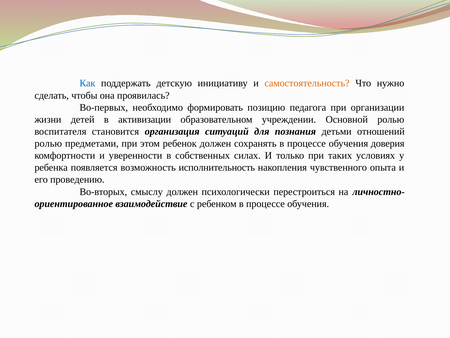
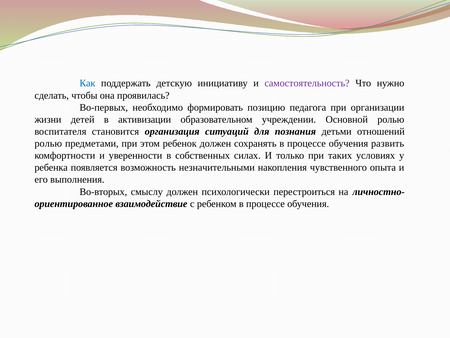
самостоятельность colour: orange -> purple (307, 83)
доверия: доверия -> развить (388, 143)
исполнительность: исполнительность -> незначительными (217, 167)
проведению: проведению -> выполнения (77, 179)
